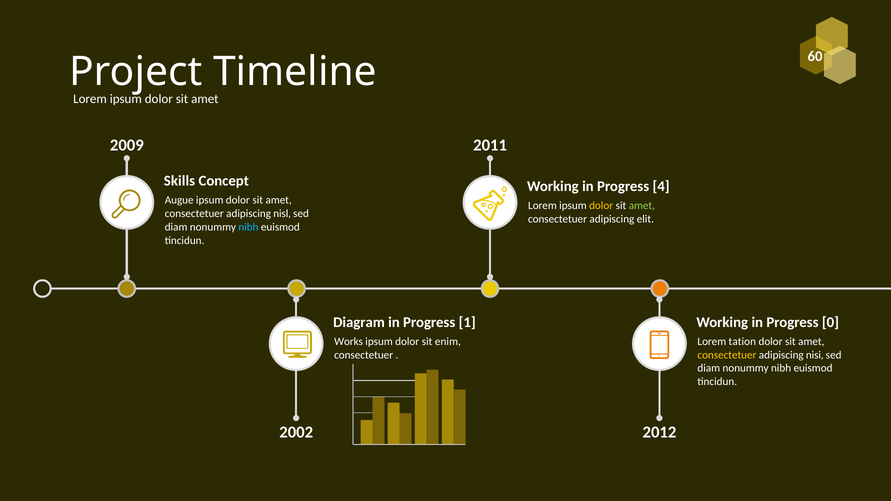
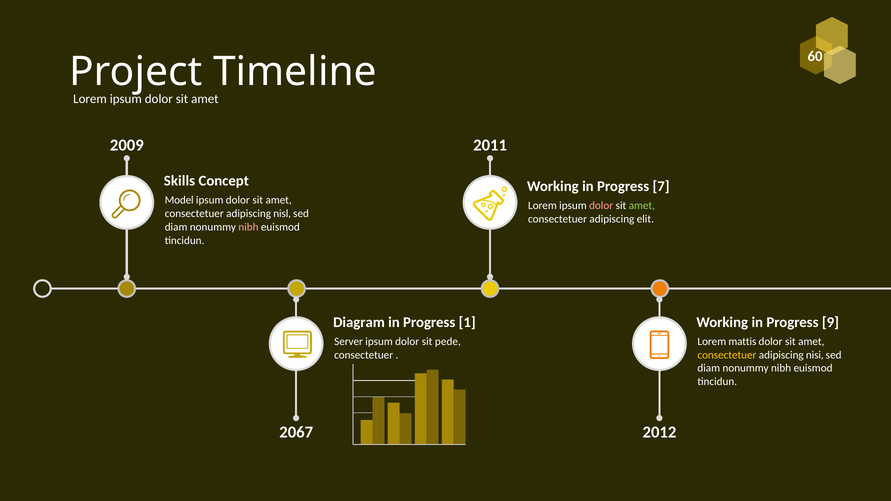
4: 4 -> 7 (661, 186)
Augue: Augue -> Model (179, 200)
dolor colour: yellow -> pink (601, 206)
nibh colour: light blue -> pink (248, 227)
0: 0 -> 9 (830, 322)
Works: Works -> Server (349, 342)
enim: enim -> pede (448, 342)
tation: tation -> mattis (742, 342)
2002: 2002 -> 2067 (296, 433)
